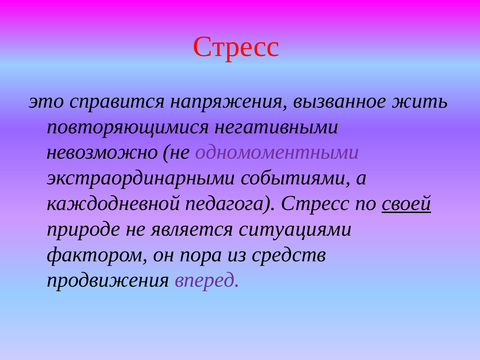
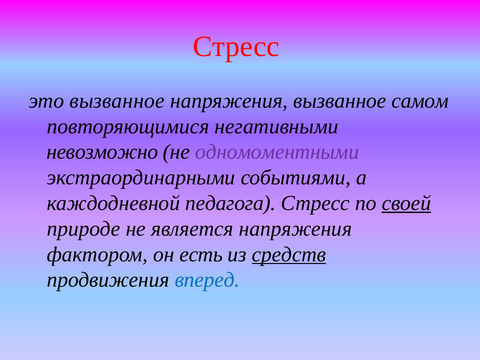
это справится: справится -> вызванное (117, 101)
жить: жить -> самом (420, 101)
является ситуациями: ситуациями -> напряжения (295, 229)
пора: пора -> есть (201, 254)
средств underline: none -> present (289, 254)
вперед colour: purple -> blue (207, 280)
